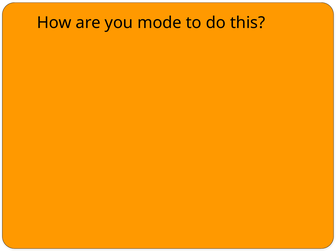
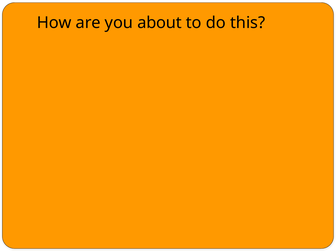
mode: mode -> about (159, 23)
